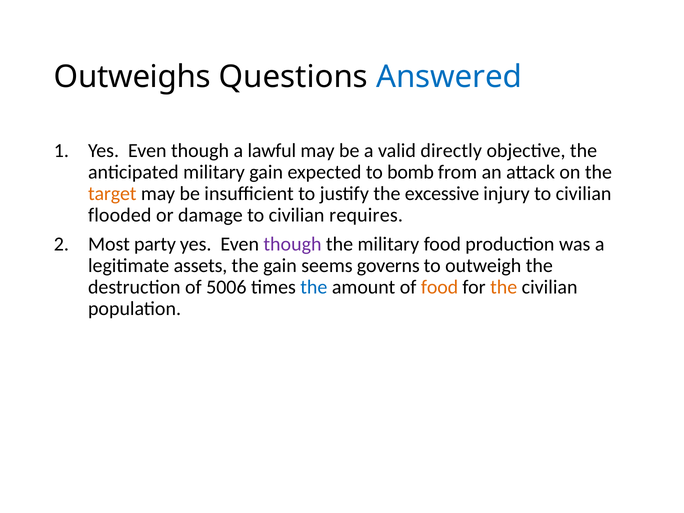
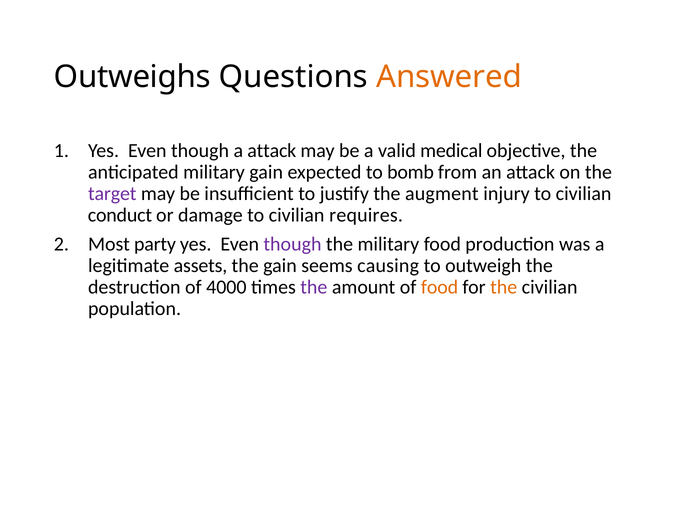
Answered colour: blue -> orange (449, 77)
a lawful: lawful -> attack (272, 151)
directly: directly -> medical (451, 151)
target colour: orange -> purple (112, 194)
excessive: excessive -> augment (442, 194)
flooded: flooded -> conduct (120, 215)
governs: governs -> causing (388, 265)
5006: 5006 -> 4000 (226, 287)
the colour: blue -> purple (314, 287)
